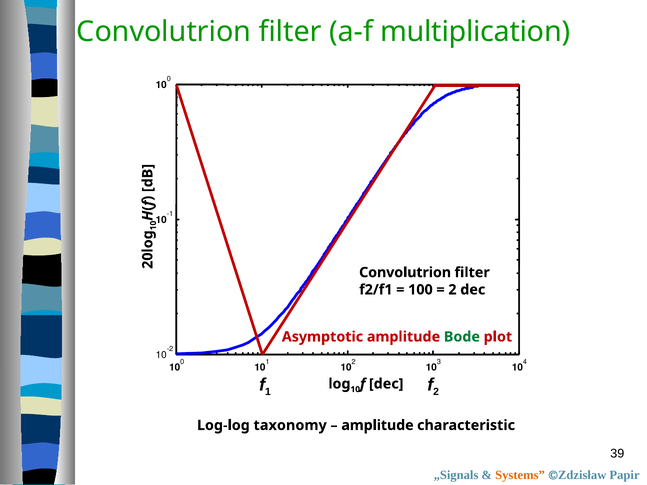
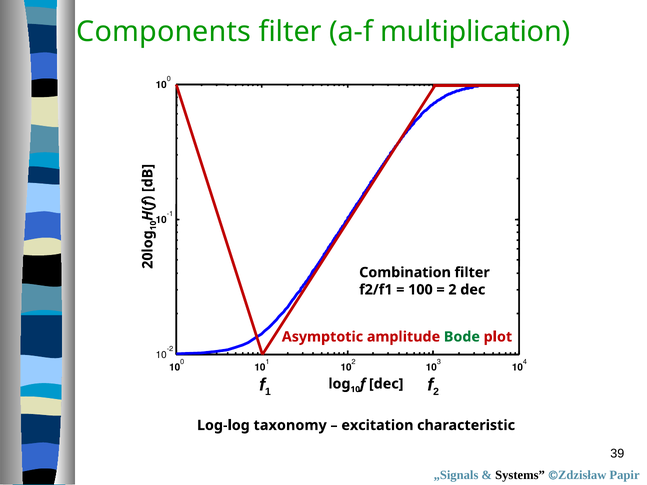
Convolutrion: Convolutrion -> Components (164, 32)
Convolutrion: Convolutrion -> Combination (405, 273)
amplitude: amplitude -> excitation (377, 425)
Systems colour: orange -> black (520, 475)
